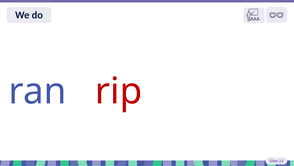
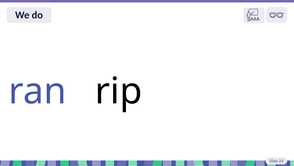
rip colour: red -> black (119, 91)
